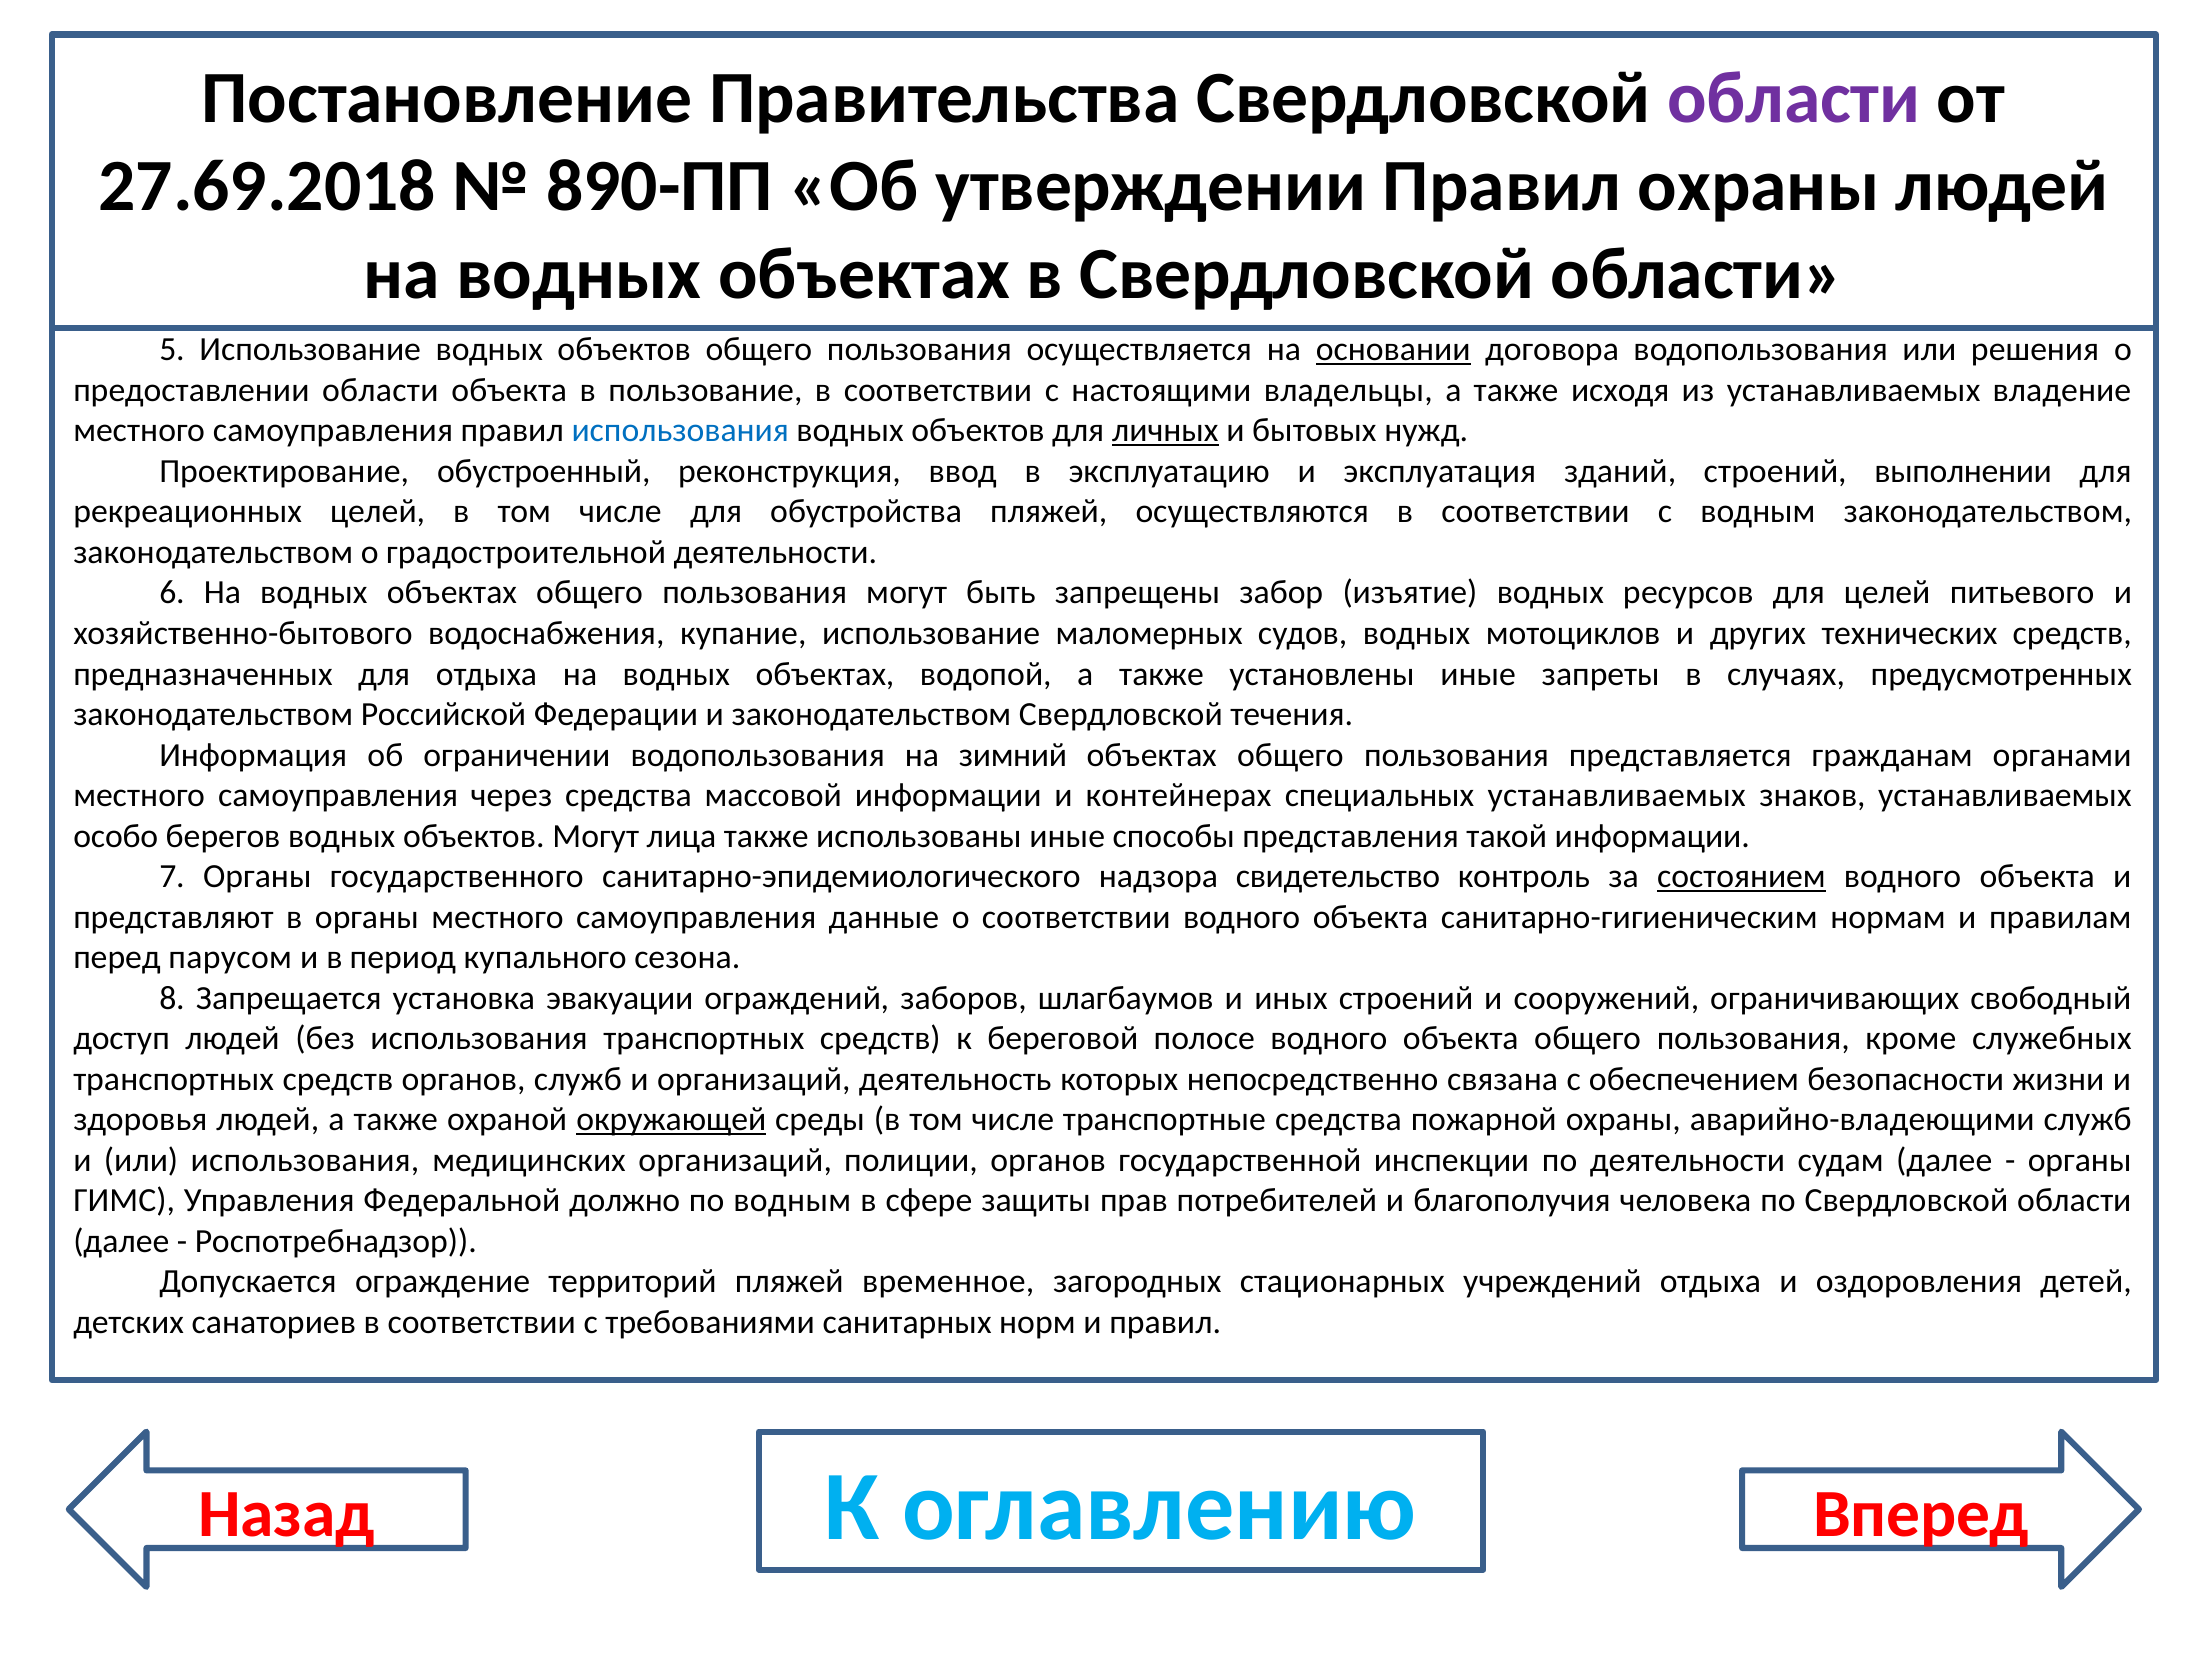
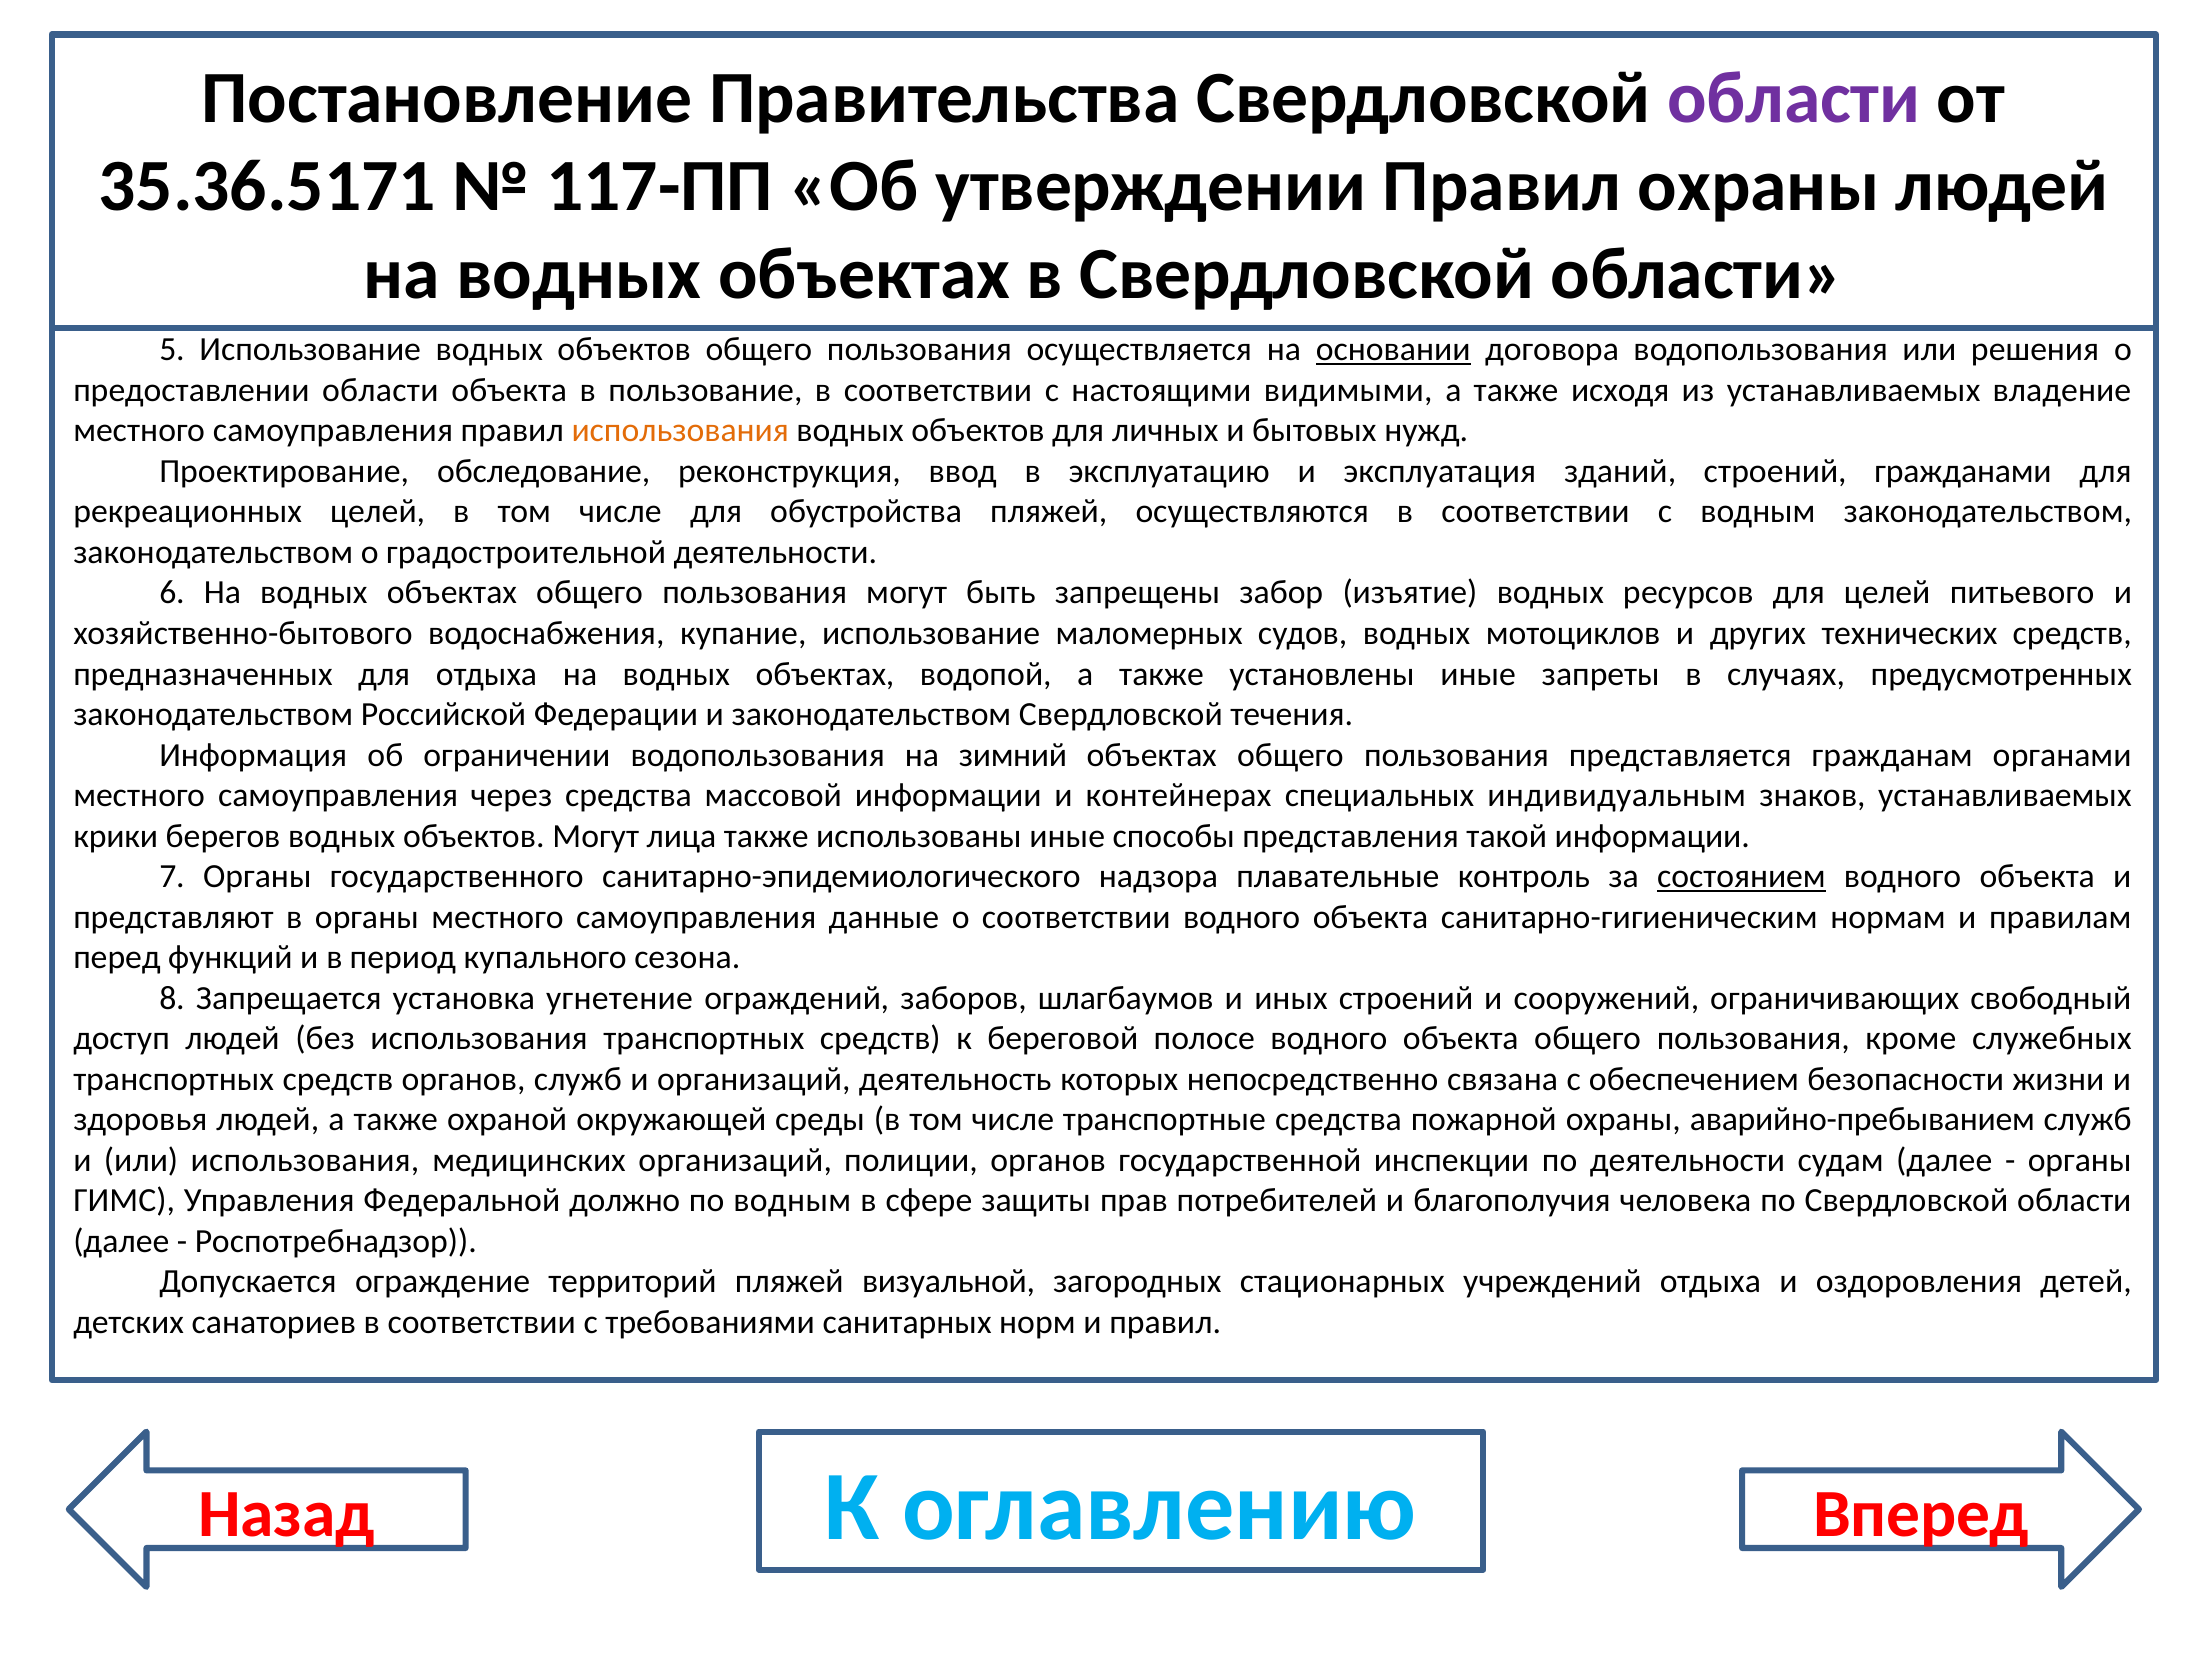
27.69.2018: 27.69.2018 -> 35.36.5171 (267, 186)
890-ПП: 890-ПП -> 117-ПП (660, 186)
владельцы: владельцы -> видимыми (1348, 390)
использования colour: blue -> orange (680, 431)
личных underline: present -> none (1165, 431)
обустроенный: обустроенный -> обследование (544, 471)
выполнении: выполнении -> гражданами (1963, 471)
специальных устанавливаемых: устанавливаемых -> индивидуальным (1617, 795)
особо: особо -> крики (116, 836)
свидетельство: свидетельство -> плавательные (1338, 876)
парусом: парусом -> функций (230, 957)
эвакуации: эвакуации -> угнетение (619, 998)
окружающей underline: present -> none (671, 1119)
аварийно-владеющими: аварийно-владеющими -> аварийно-пребыванием (1862, 1119)
временное: временное -> визуальной (949, 1282)
